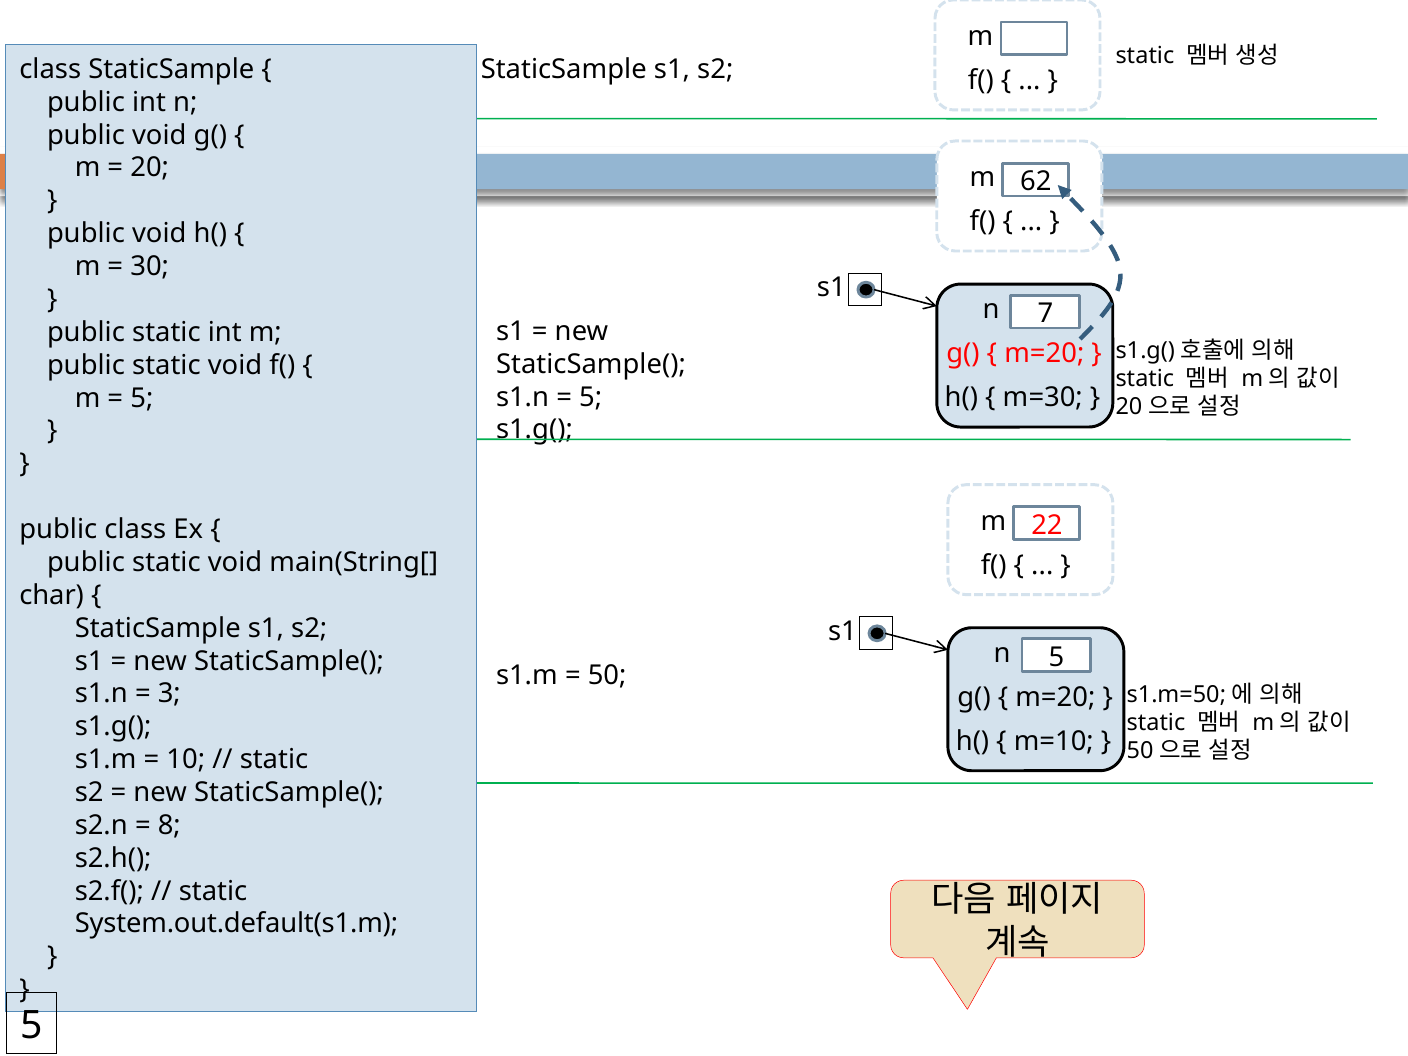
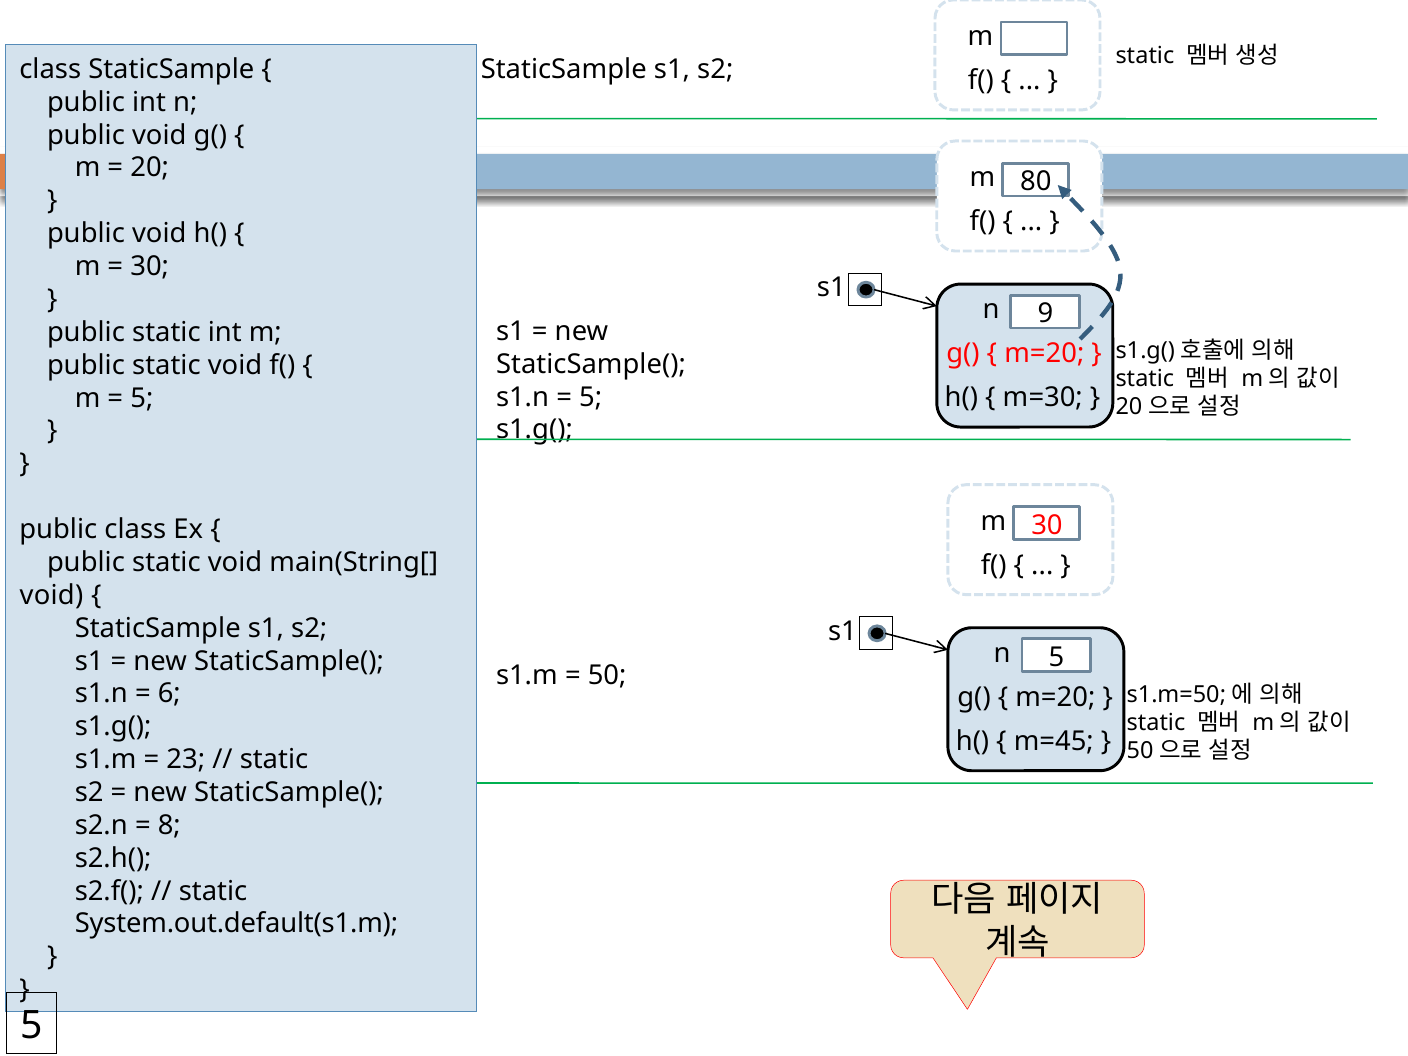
62: 62 -> 80 (1036, 181)
7: 7 -> 9 (1045, 313)
m 22: 22 -> 30 (1047, 525)
char: char -> void (51, 595)
3: 3 -> 6 (169, 694)
m=10: m=10 -> m=45 (1054, 741)
10: 10 -> 23 (186, 760)
